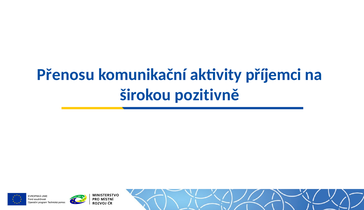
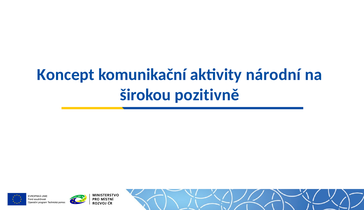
Přenosu: Přenosu -> Koncept (66, 75)
příjemci: příjemci -> národní (273, 75)
